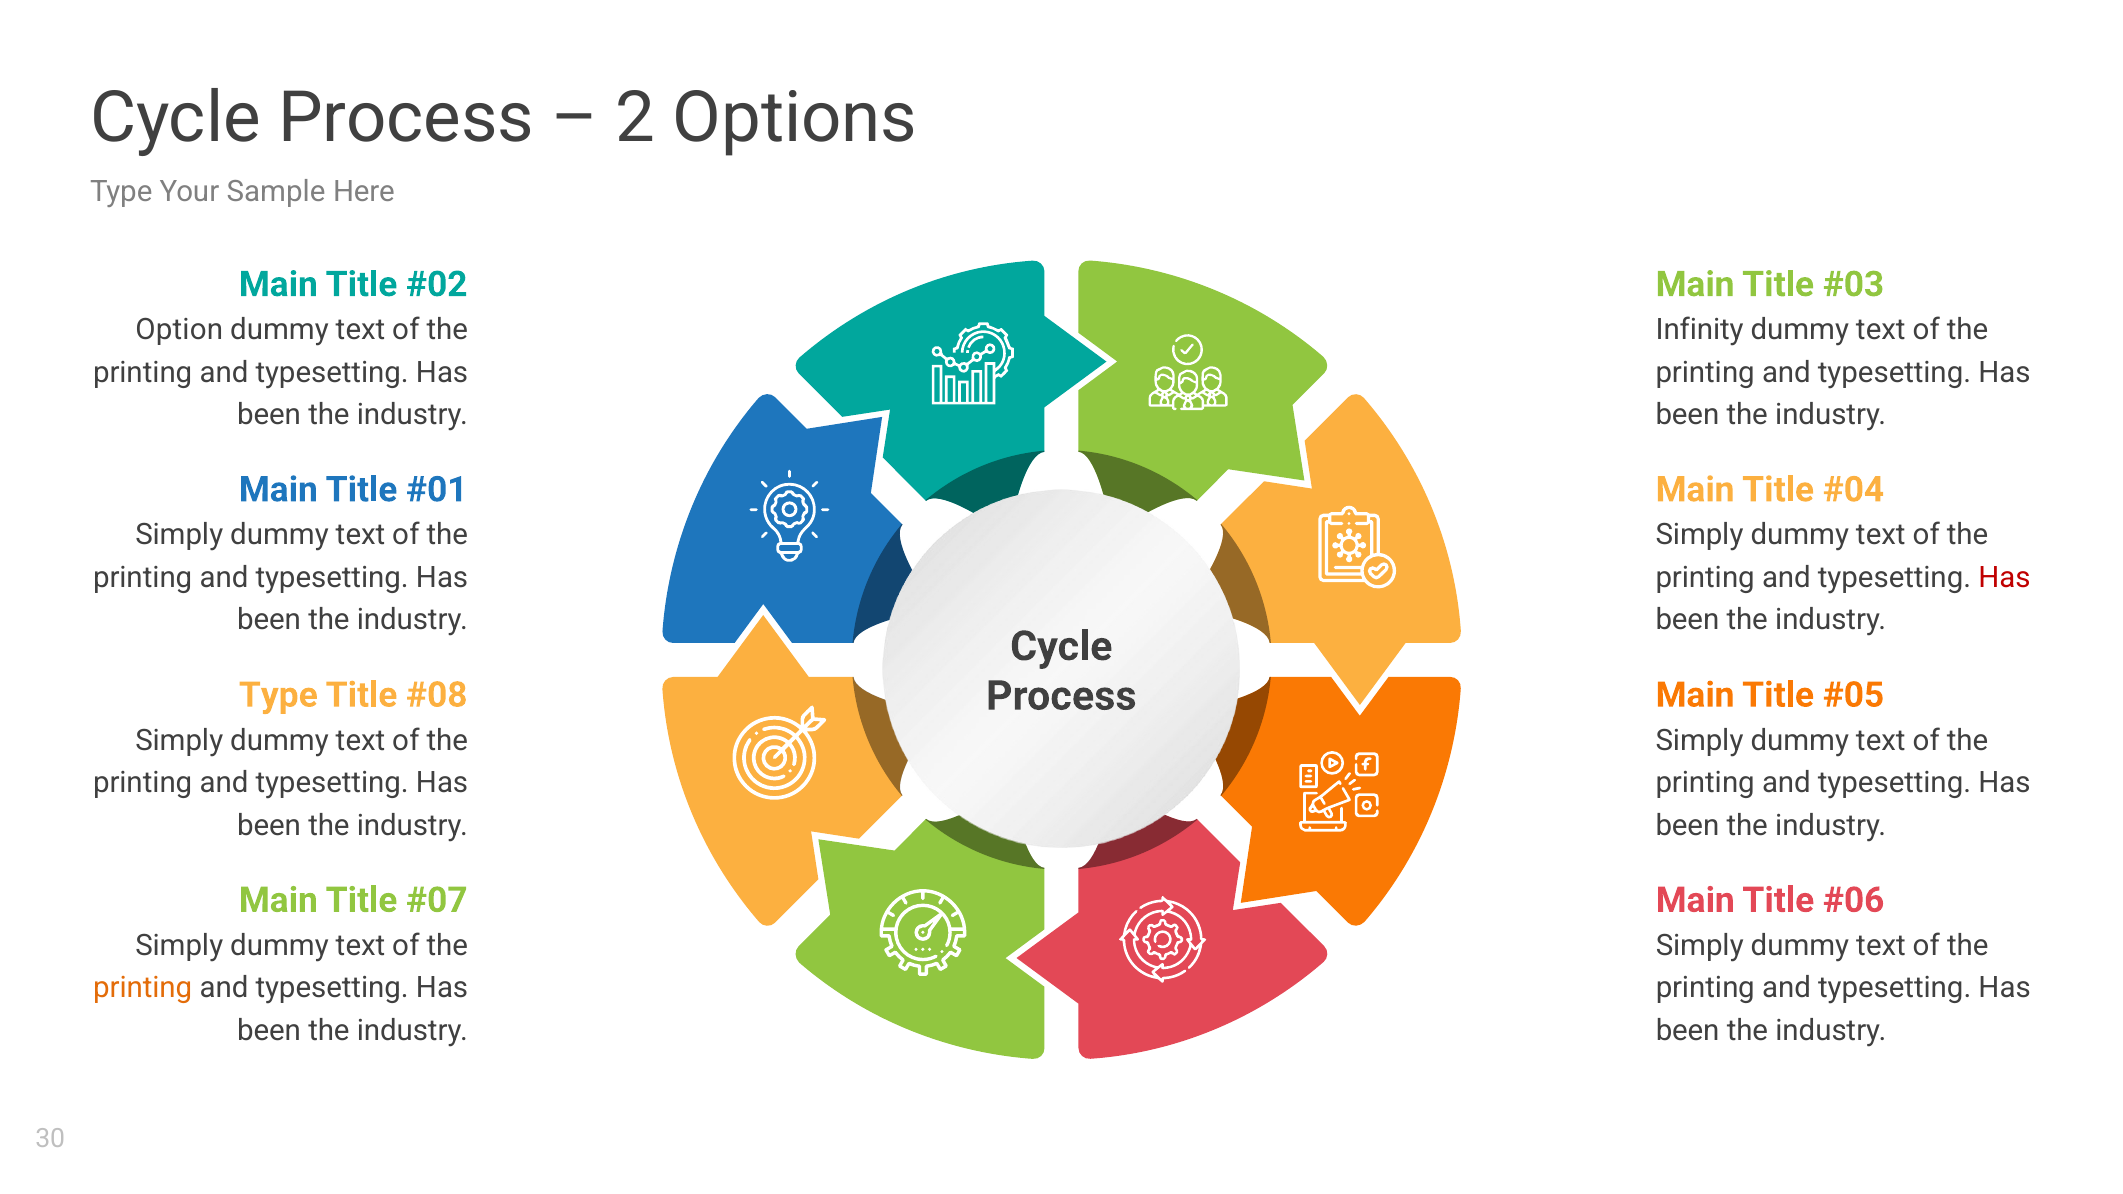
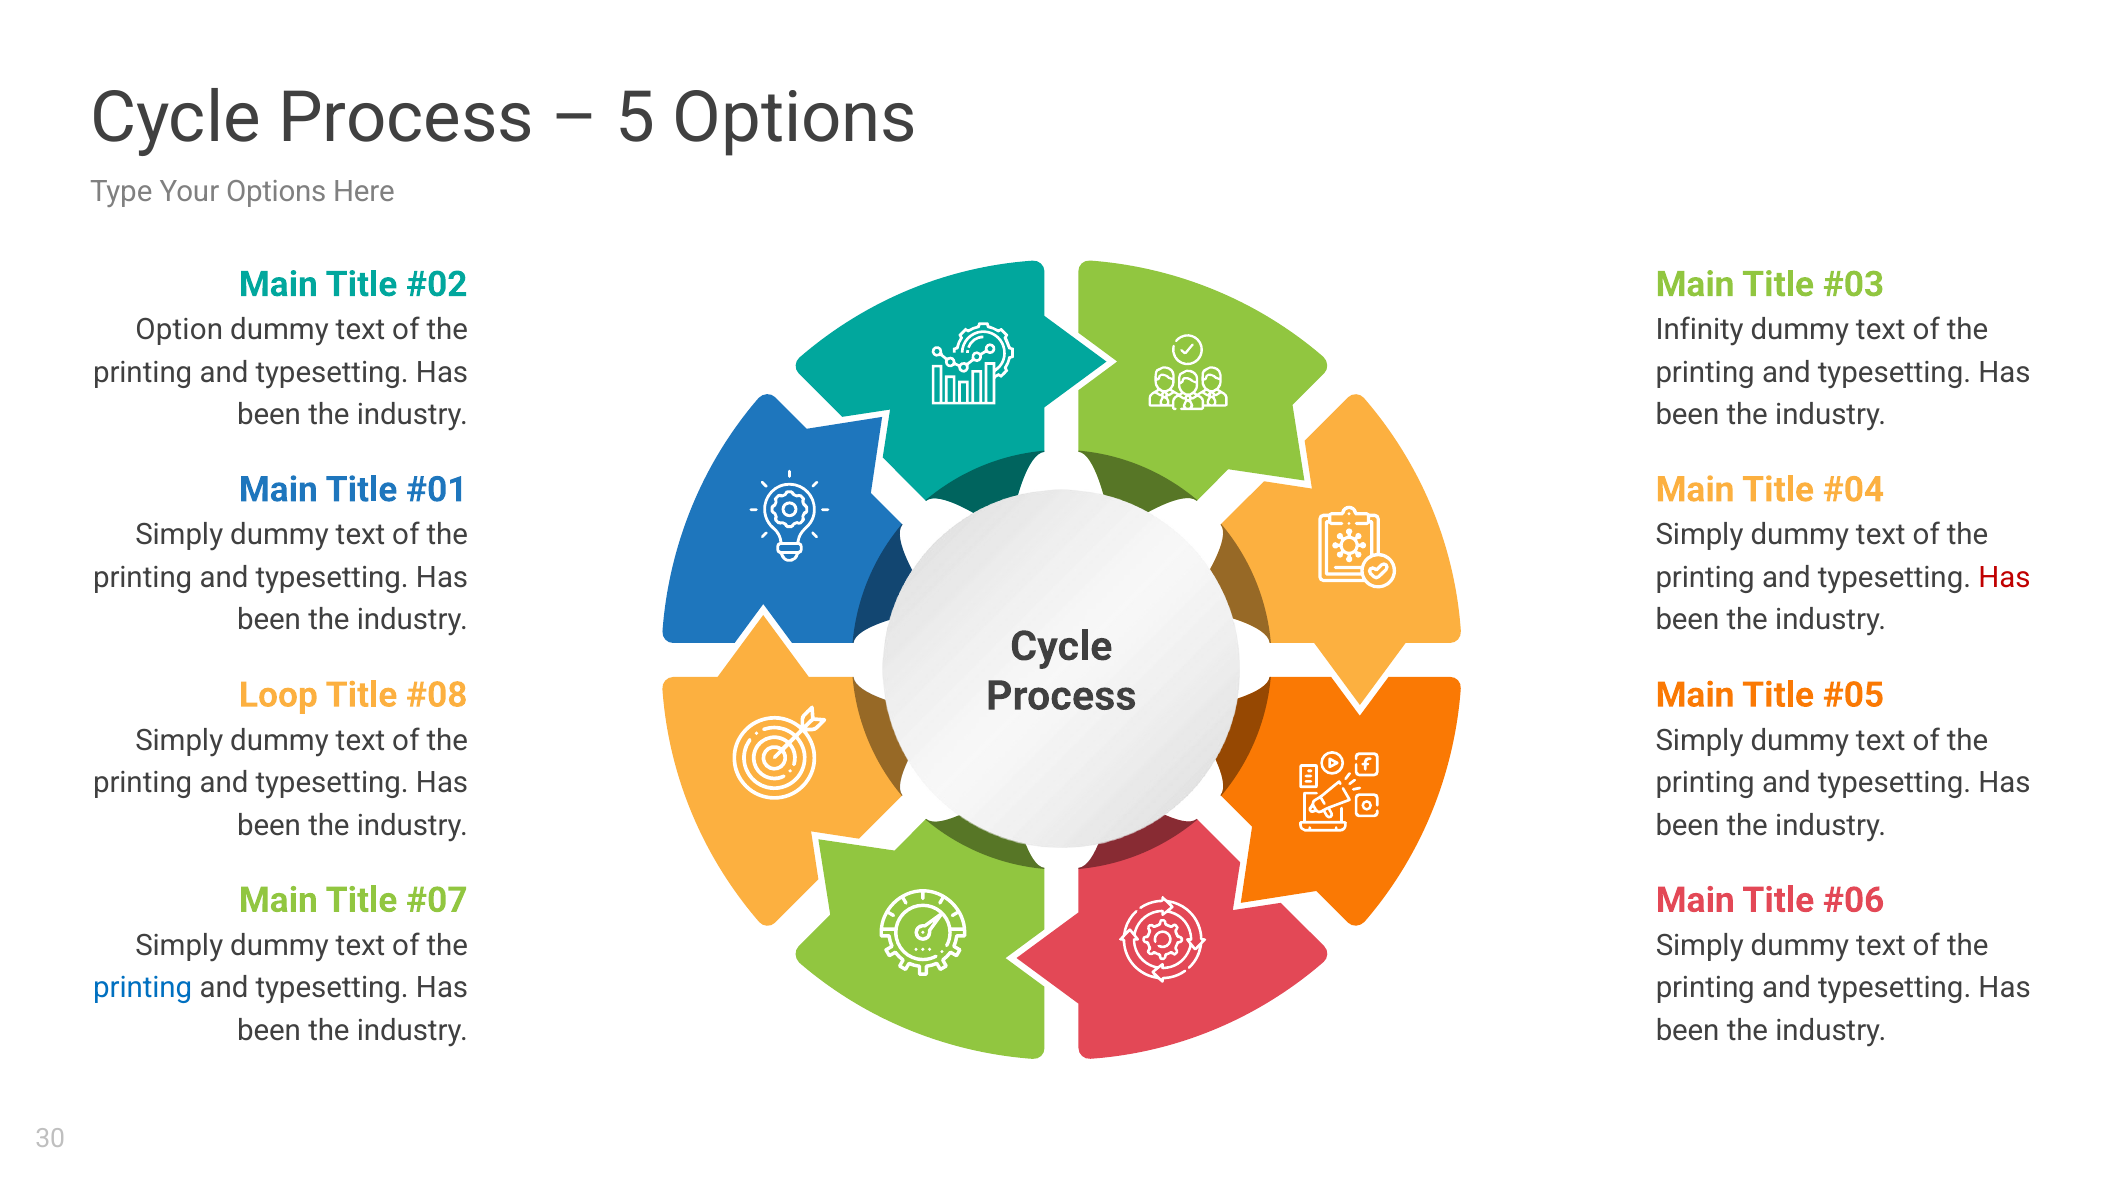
2: 2 -> 5 (635, 118)
Your Sample: Sample -> Options (276, 192)
Type: Type -> Loop (278, 695)
printing colour: orange -> blue (143, 988)
